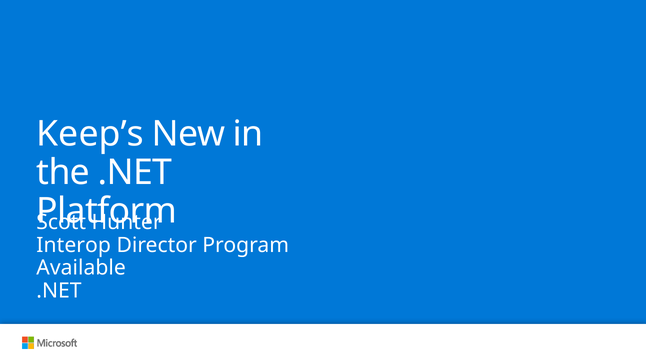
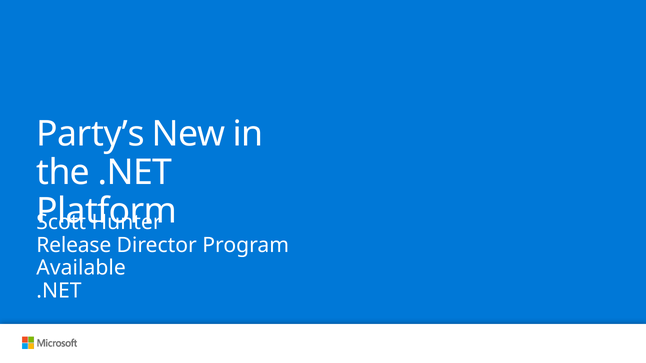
Keep’s: Keep’s -> Party’s (90, 134)
Interop: Interop -> Release (74, 245)
